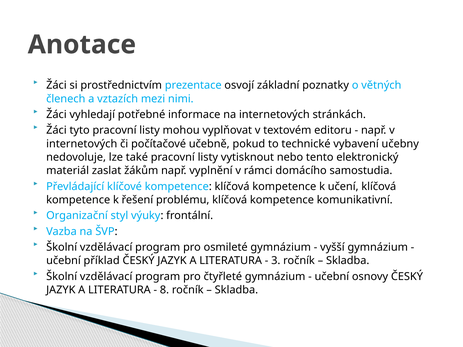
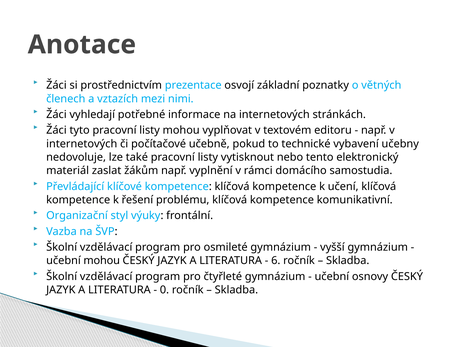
učební příklad: příklad -> mohou (102, 261)
3: 3 -> 6 (276, 261)
8: 8 -> 0 (164, 290)
